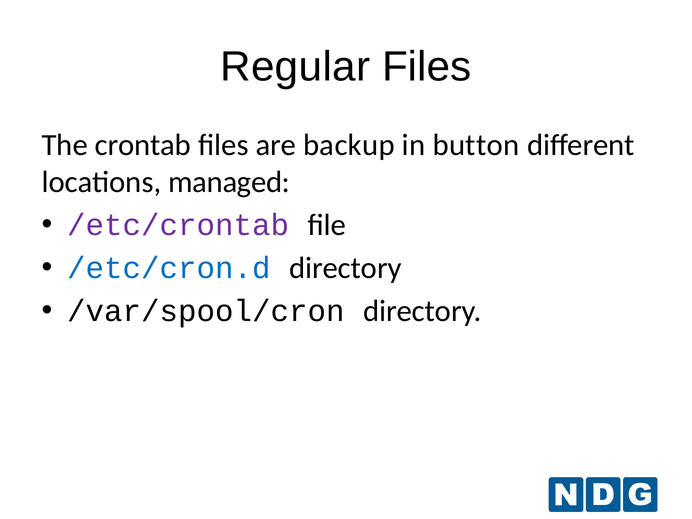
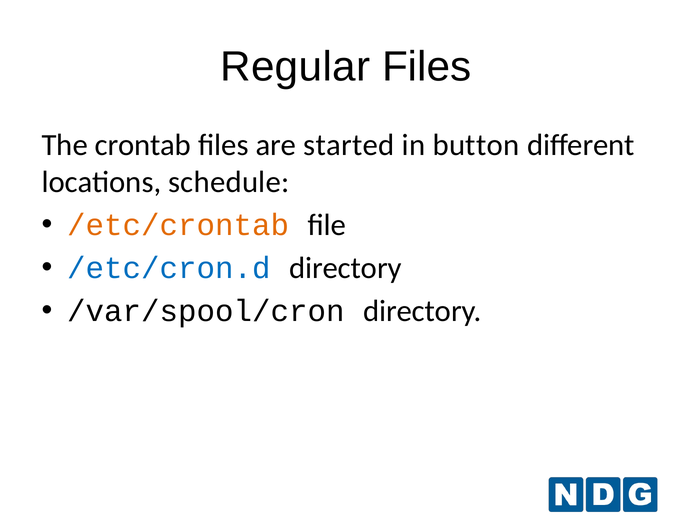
backup: backup -> started (349, 145)
managed: managed -> schedule (229, 182)
/etc/crontab colour: purple -> orange (178, 225)
